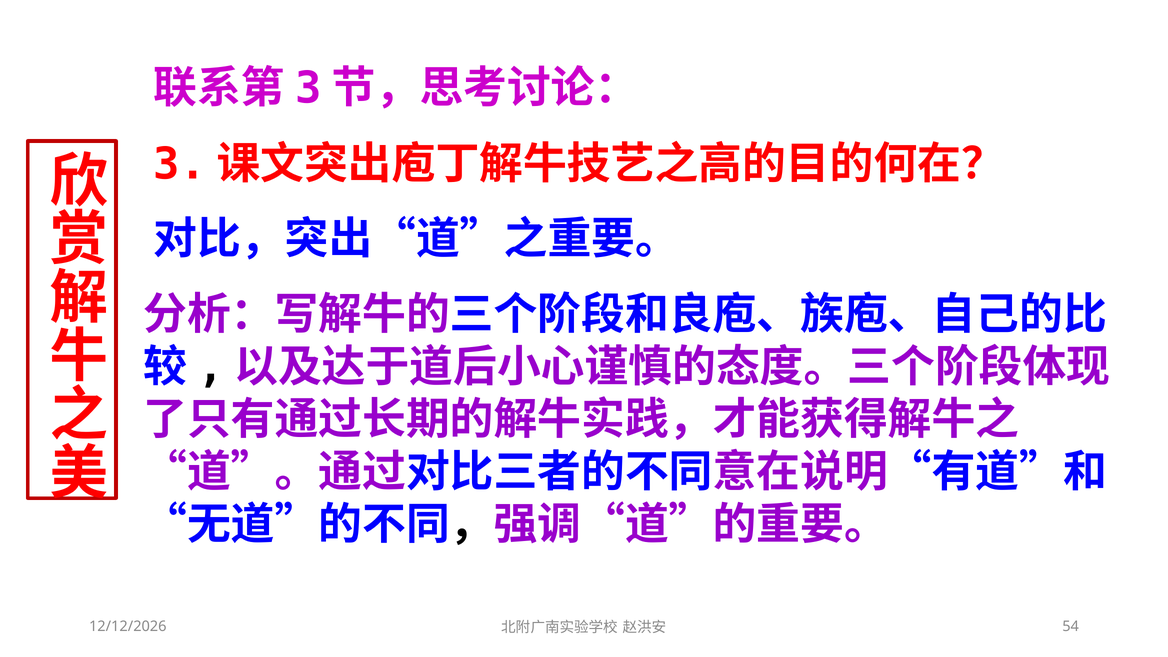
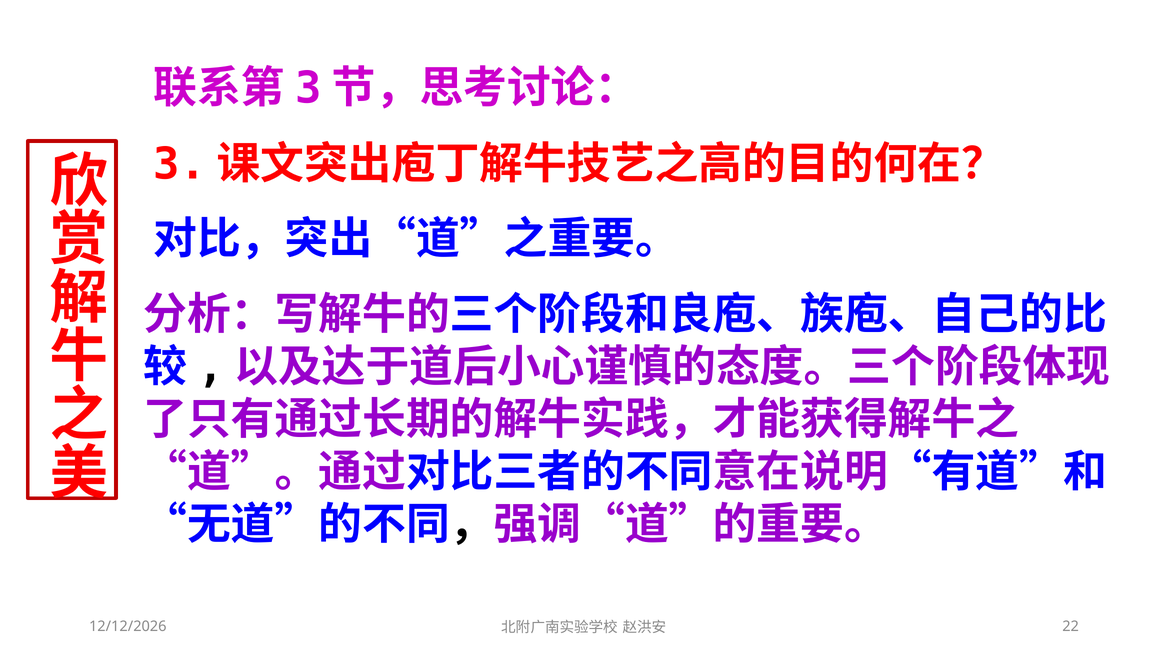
54: 54 -> 22 (1071, 626)
